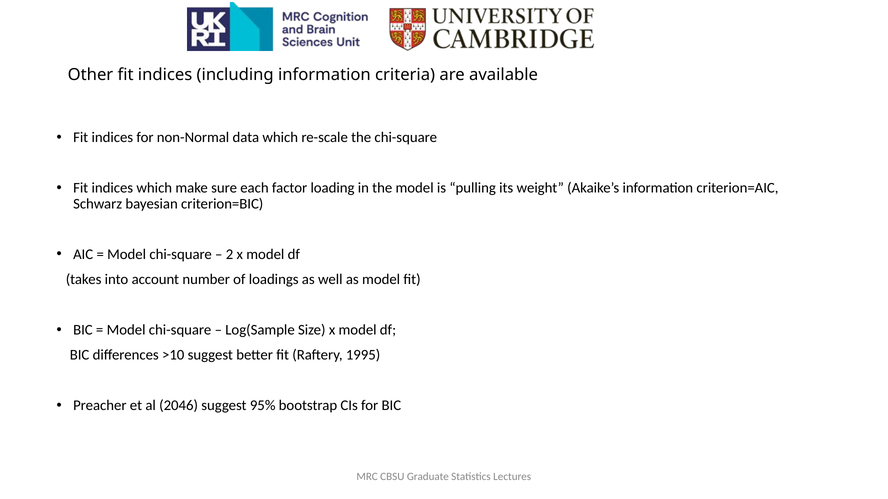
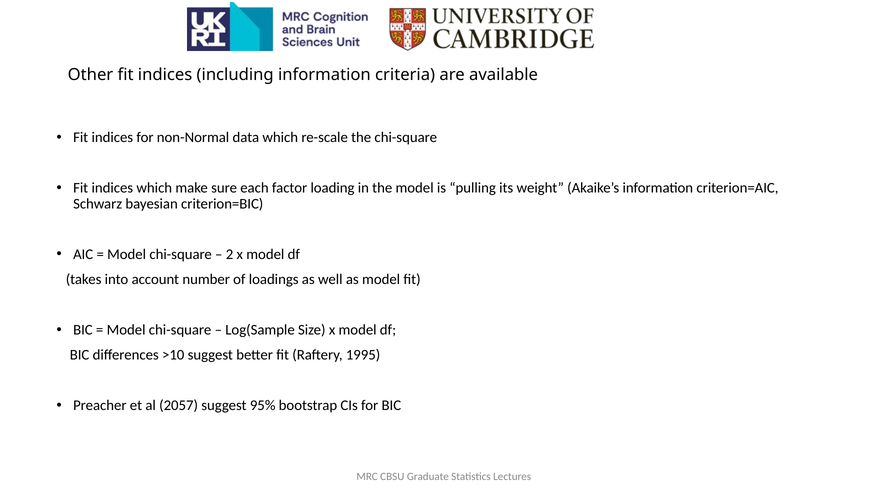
2046: 2046 -> 2057 (179, 406)
